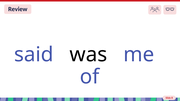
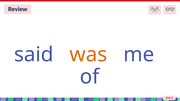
was colour: black -> orange (88, 55)
